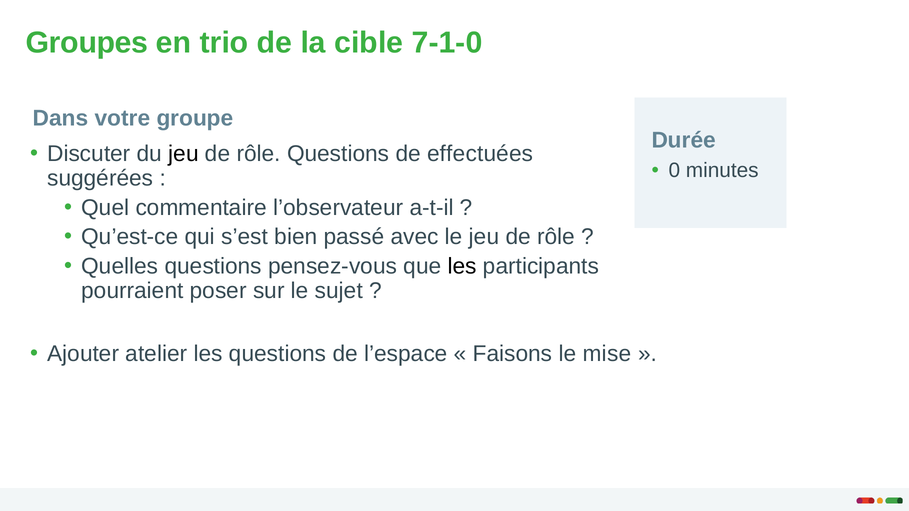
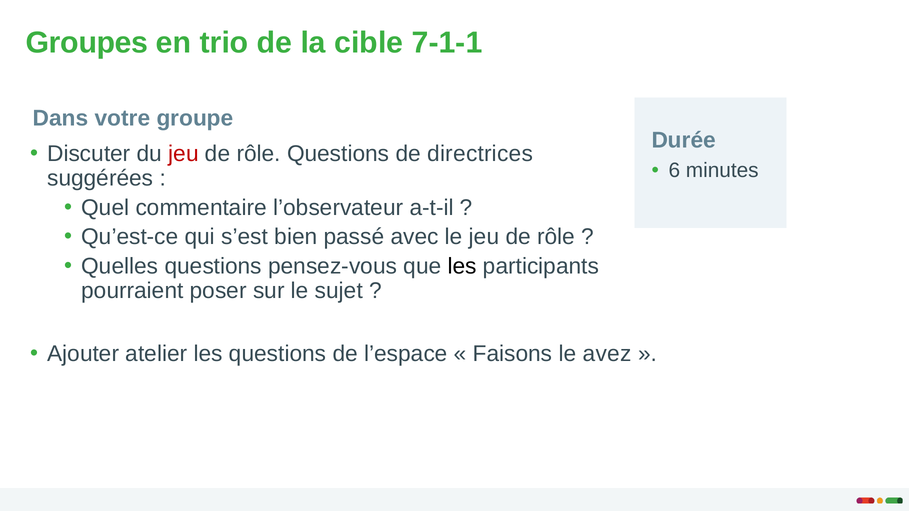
7-1-0: 7-1-0 -> 7-1-1 (447, 43)
jeu colour: black -> red (184, 154)
effectuées: effectuées -> directrices (480, 154)
0: 0 -> 6 (674, 171)
mise: mise -> avez (607, 354)
